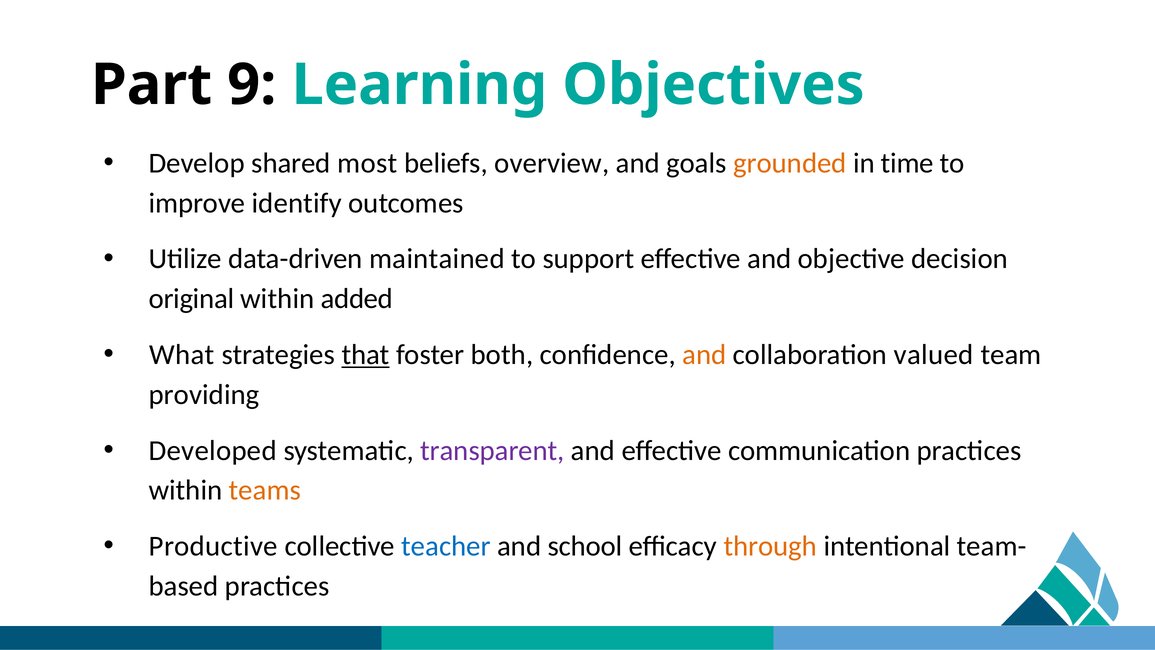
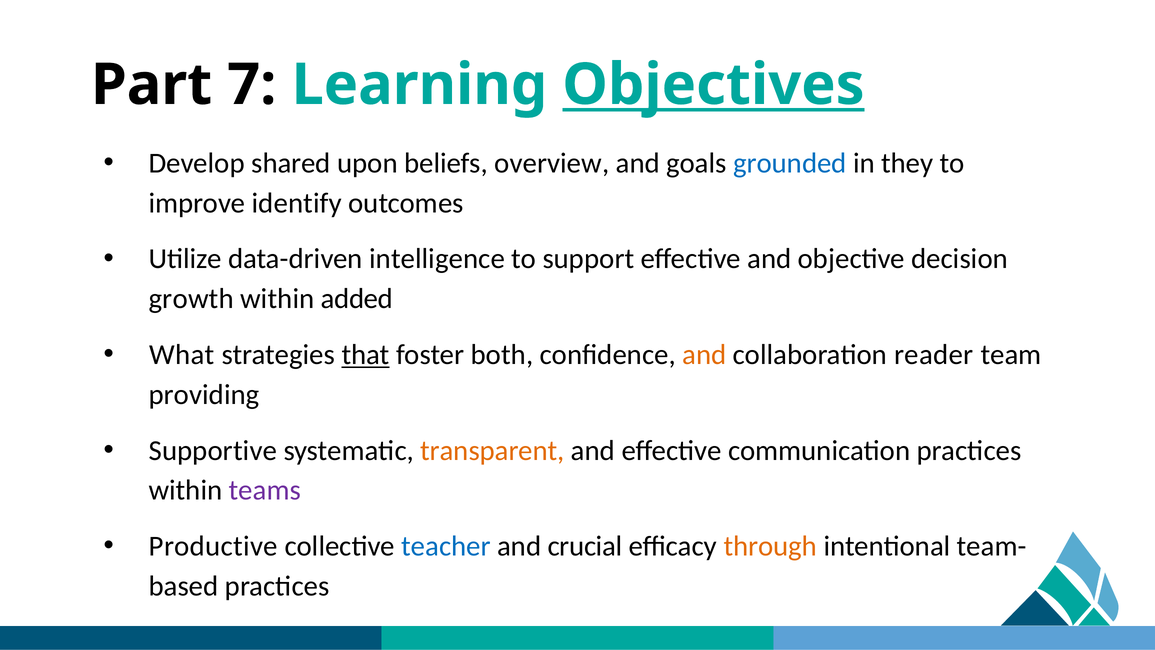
9: 9 -> 7 (252, 85)
Objectives underline: none -> present (713, 85)
most: most -> upon (367, 163)
grounded colour: orange -> blue (790, 163)
time: time -> they (907, 163)
maintained: maintained -> intelligence (437, 259)
original: original -> growth (191, 299)
valued: valued -> reader (934, 355)
Developed: Developed -> Supportive (213, 450)
transparent colour: purple -> orange (492, 450)
teams colour: orange -> purple (265, 490)
school: school -> crucial (585, 546)
